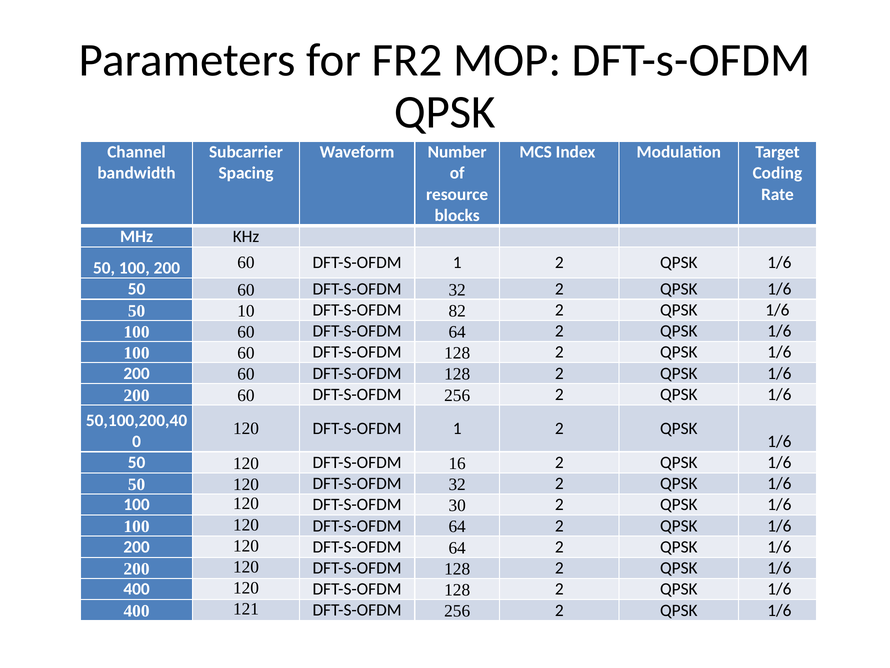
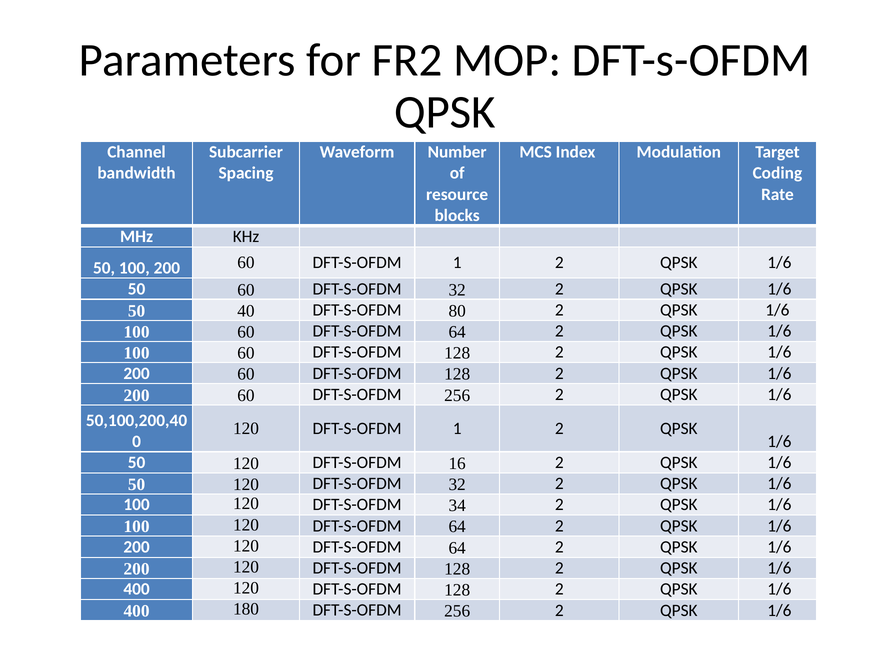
10: 10 -> 40 (246, 311)
82: 82 -> 80 (457, 311)
30: 30 -> 34 (457, 505)
121: 121 -> 180 (246, 609)
